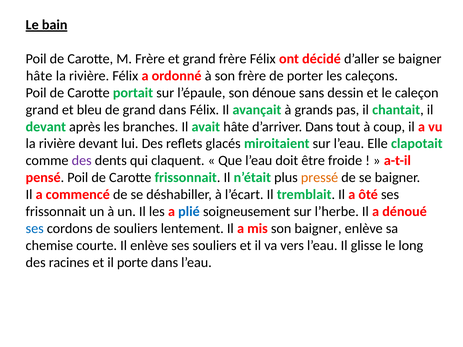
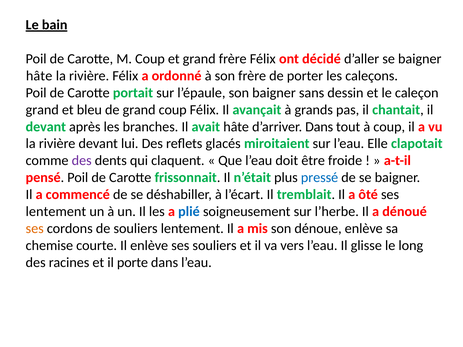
M Frère: Frère -> Coup (150, 59)
son dénoue: dénoue -> baigner (274, 93)
grand dans: dans -> coup (173, 110)
pressé colour: orange -> blue (320, 178)
frissonnait: frissonnait -> lentement (56, 212)
ses colour: blue -> orange (35, 229)
son baigner: baigner -> dénoue (318, 229)
